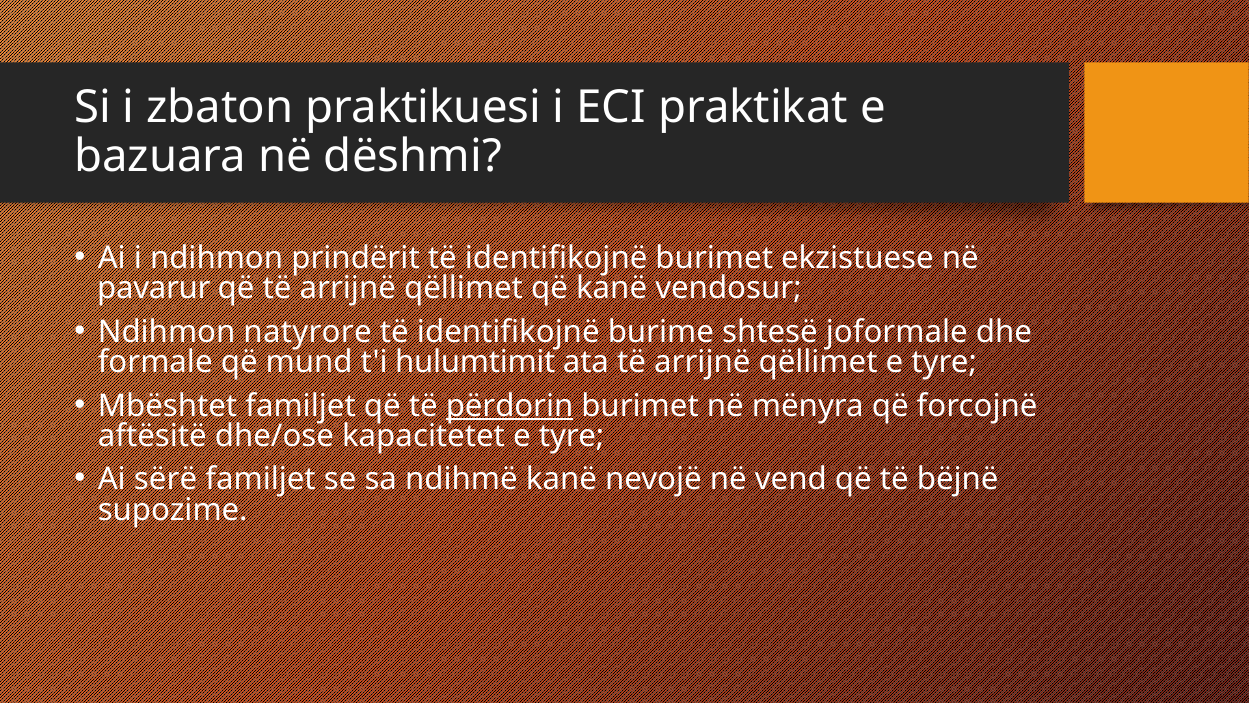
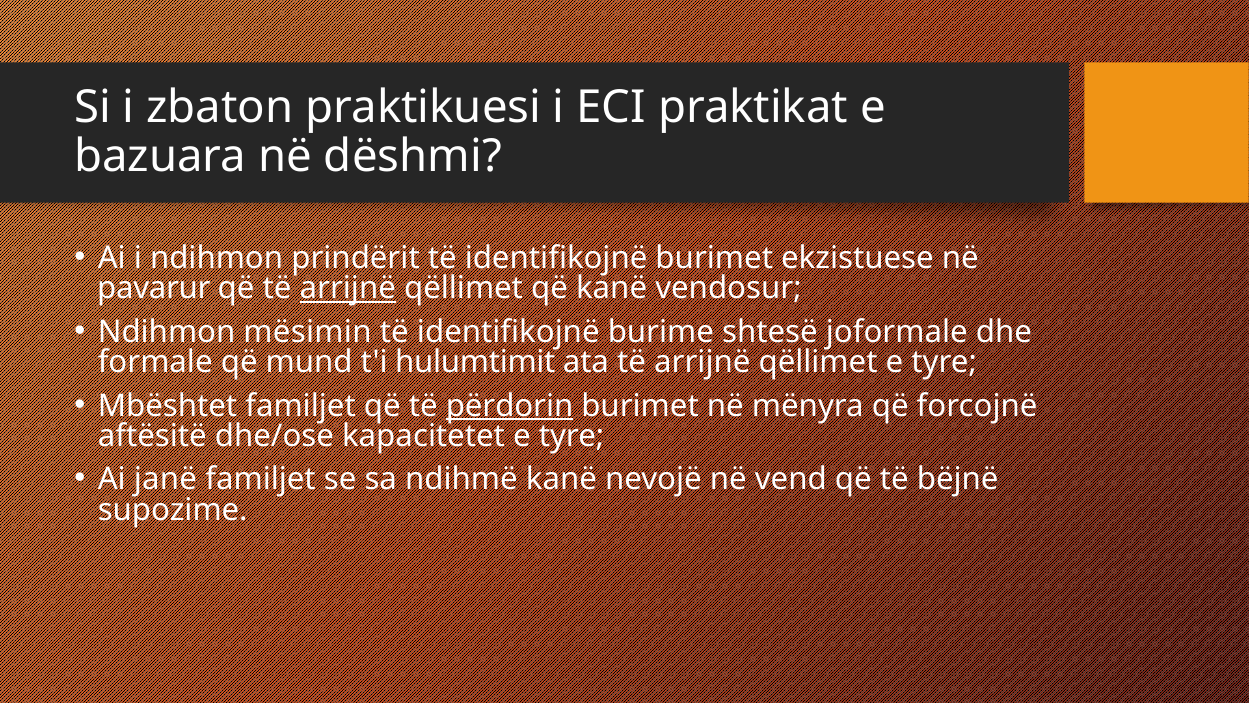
arrijnë underline: none -> present (348, 288)
natyrore: natyrore -> mësimin (308, 332)
sërë: sërë -> janë (165, 479)
